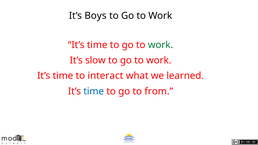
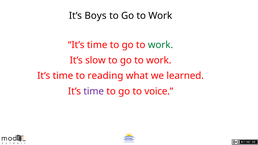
interact: interact -> reading (105, 76)
time colour: blue -> purple (94, 91)
from: from -> voice (159, 91)
